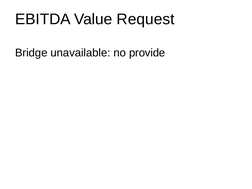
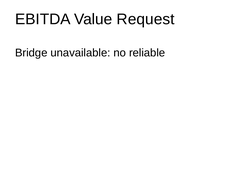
provide: provide -> reliable (147, 53)
